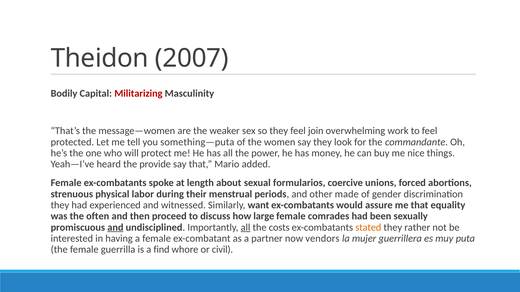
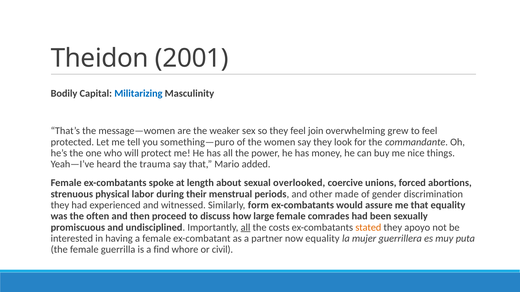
2007: 2007 -> 2001 (192, 58)
Militarizing colour: red -> blue (138, 94)
work: work -> grew (398, 131)
something—puta: something—puta -> something—puro (197, 142)
provide: provide -> trauma (155, 165)
formularios: formularios -> overlooked (299, 183)
want: want -> form (258, 205)
and underline: present -> none (115, 228)
rather: rather -> apoyo (417, 228)
now vendors: vendors -> equality (322, 239)
